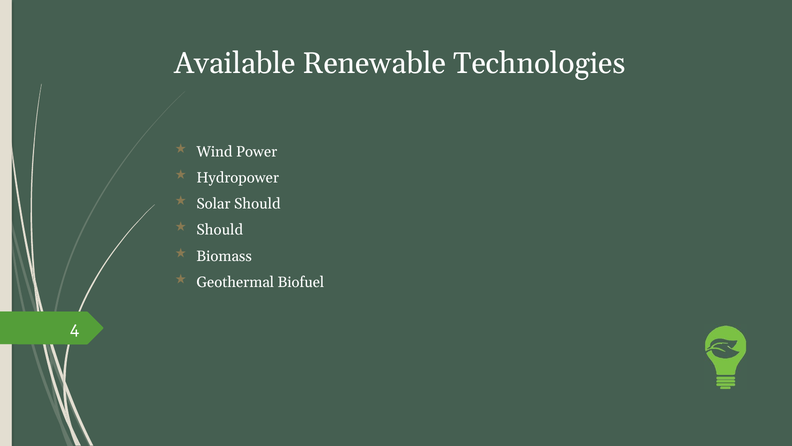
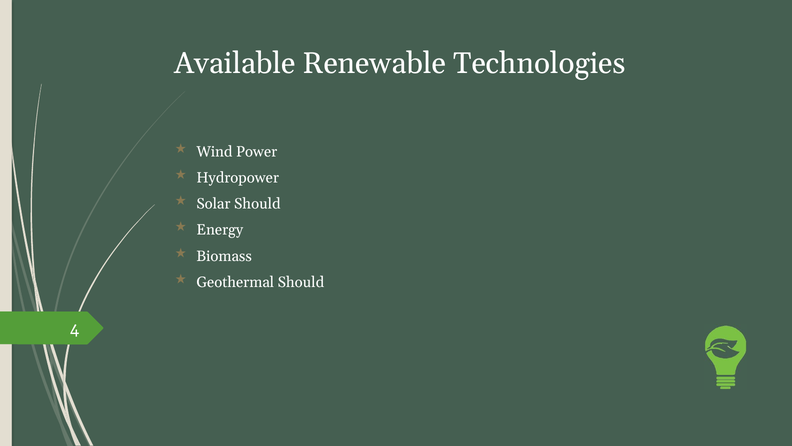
Should: Should -> Energy (220, 230)
Geothermal Biofuel: Biofuel -> Should (301, 282)
